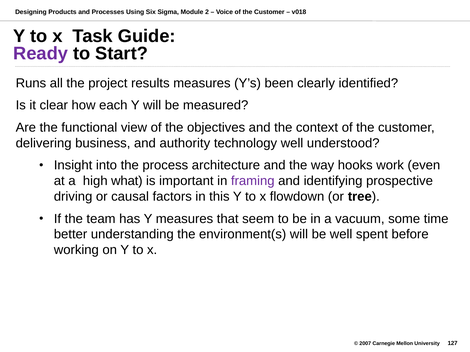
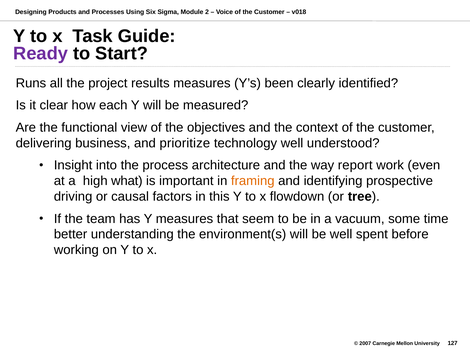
authority: authority -> prioritize (185, 143)
hooks: hooks -> report (355, 165)
framing colour: purple -> orange (253, 181)
